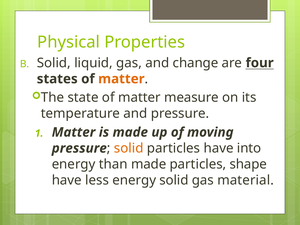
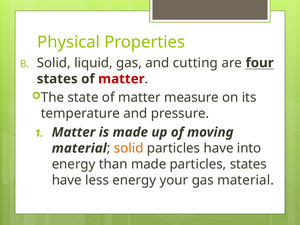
change: change -> cutting (195, 63)
matter colour: orange -> red (121, 79)
pressure: pressure -> material (79, 148)
particles shape: shape -> states (248, 164)
energy solid: solid -> your (174, 180)
